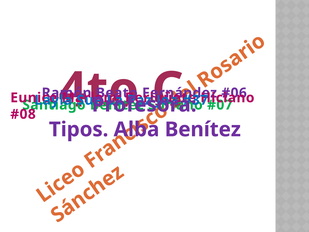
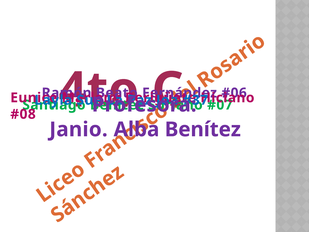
Tipos: Tipos -> Janio (78, 129)
